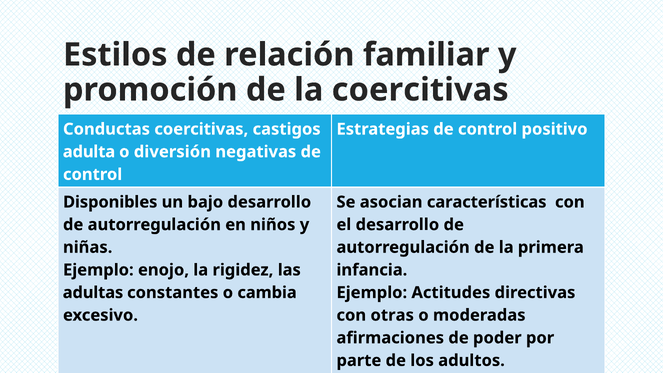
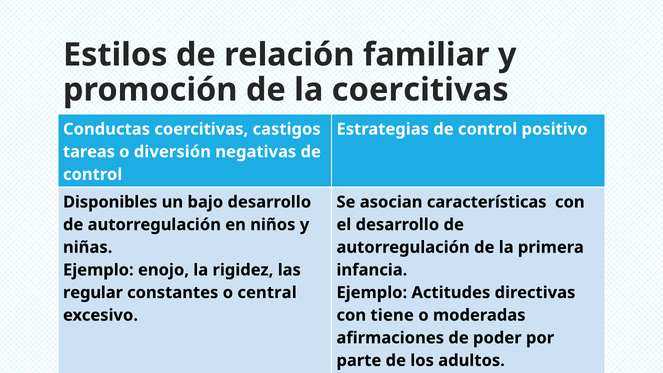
adulta: adulta -> tareas (89, 152)
adultas: adultas -> regular (93, 293)
cambia: cambia -> central (267, 293)
otras: otras -> tiene (392, 315)
